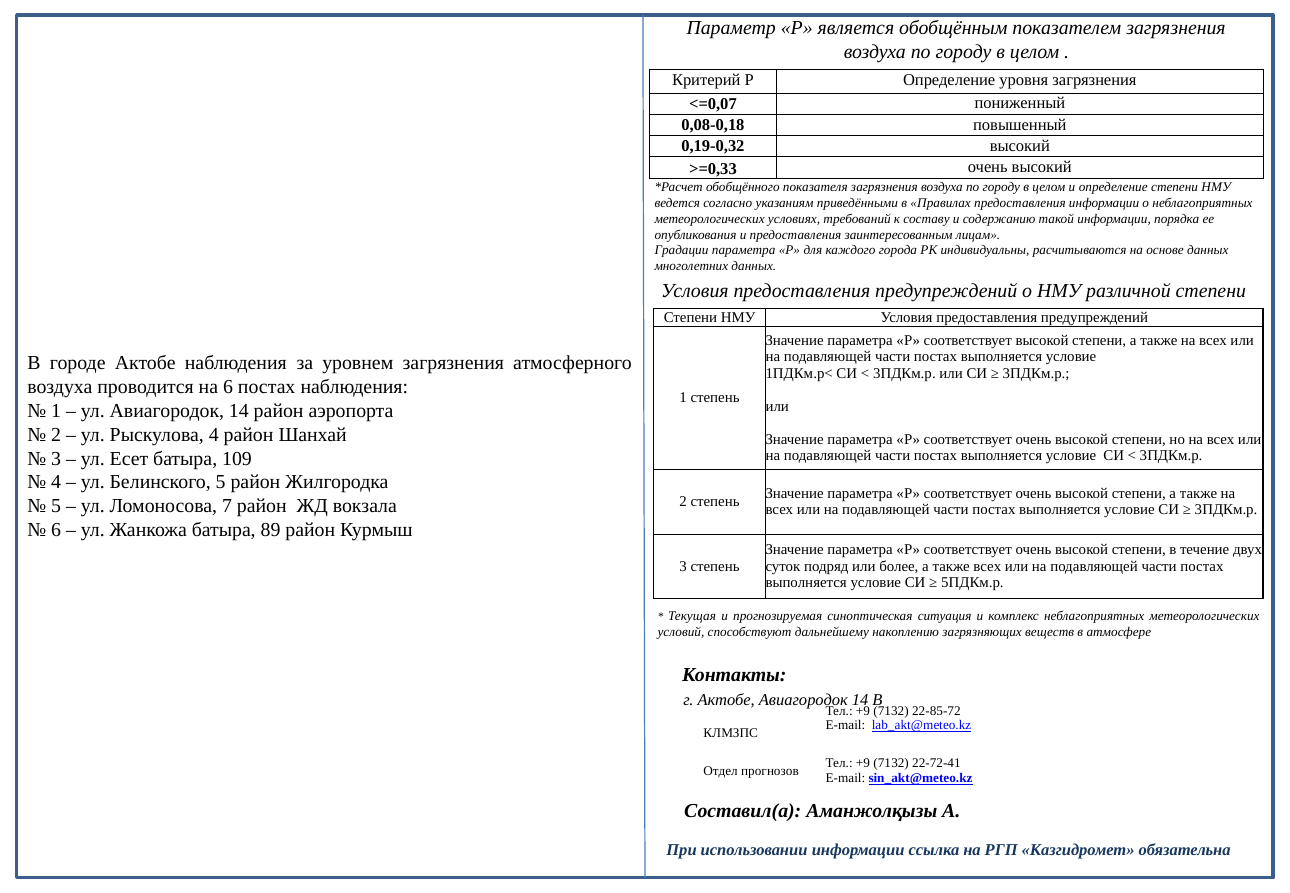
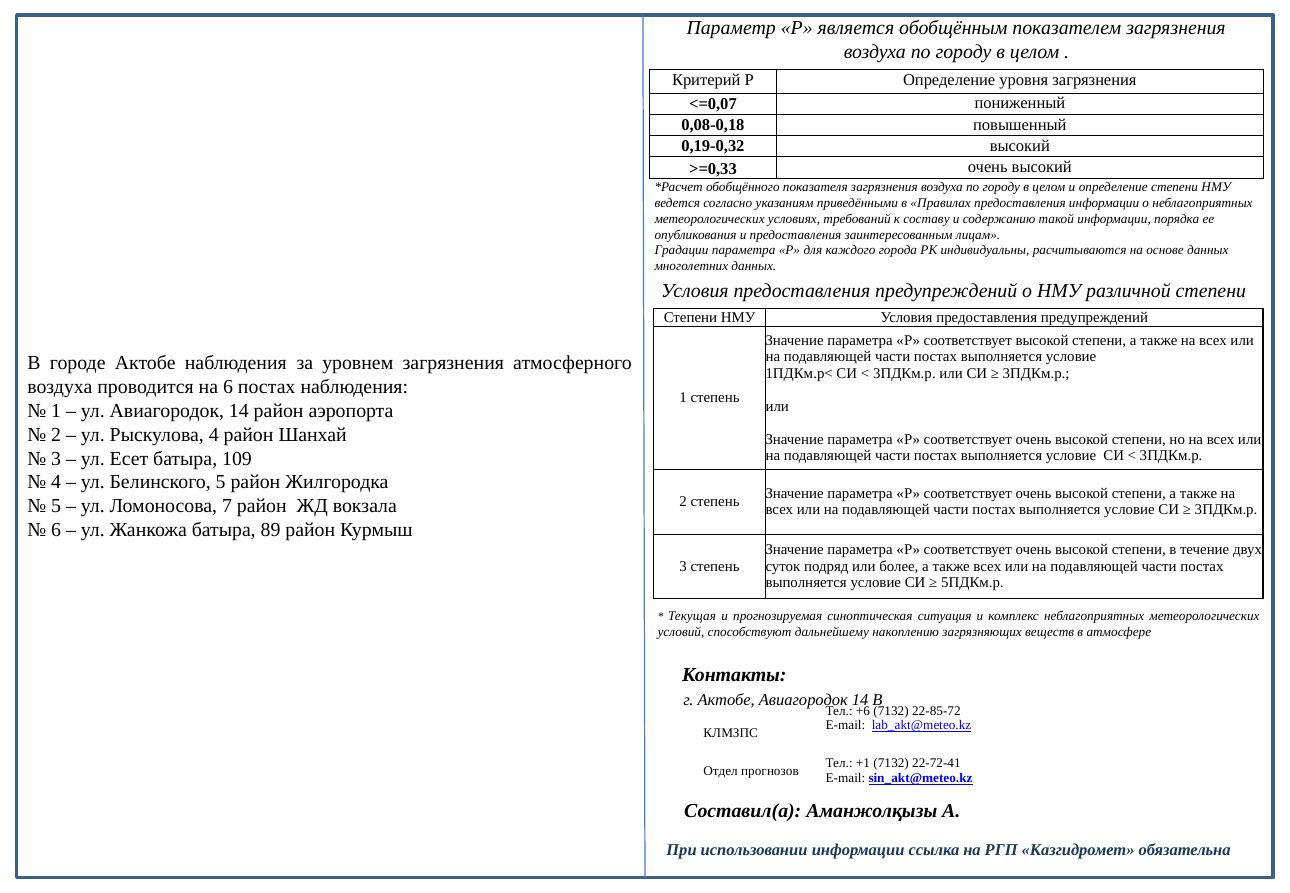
+9: +9 -> +6 (863, 711)
+9: +9 -> +1 (863, 764)
